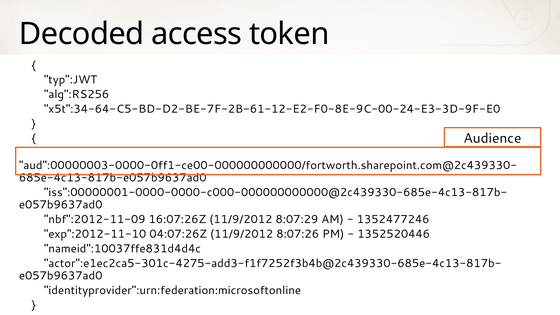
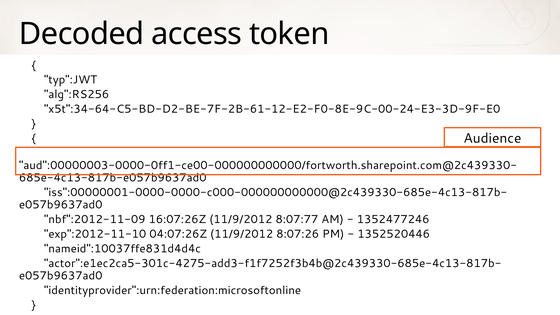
8:07:29: 8:07:29 -> 8:07:77 (297, 219)
